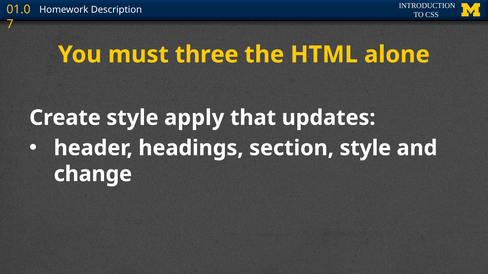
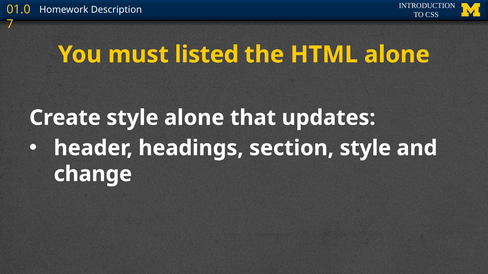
three: three -> listed (207, 55)
style apply: apply -> alone (194, 118)
